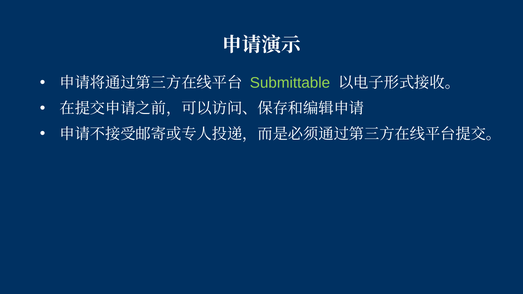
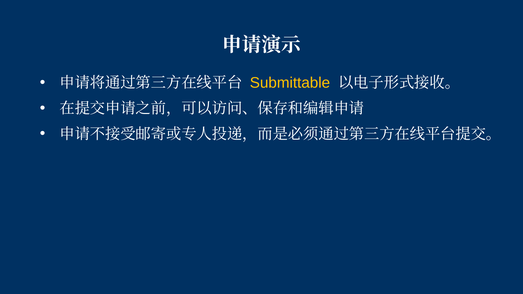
Submittable colour: light green -> yellow (290, 83)
